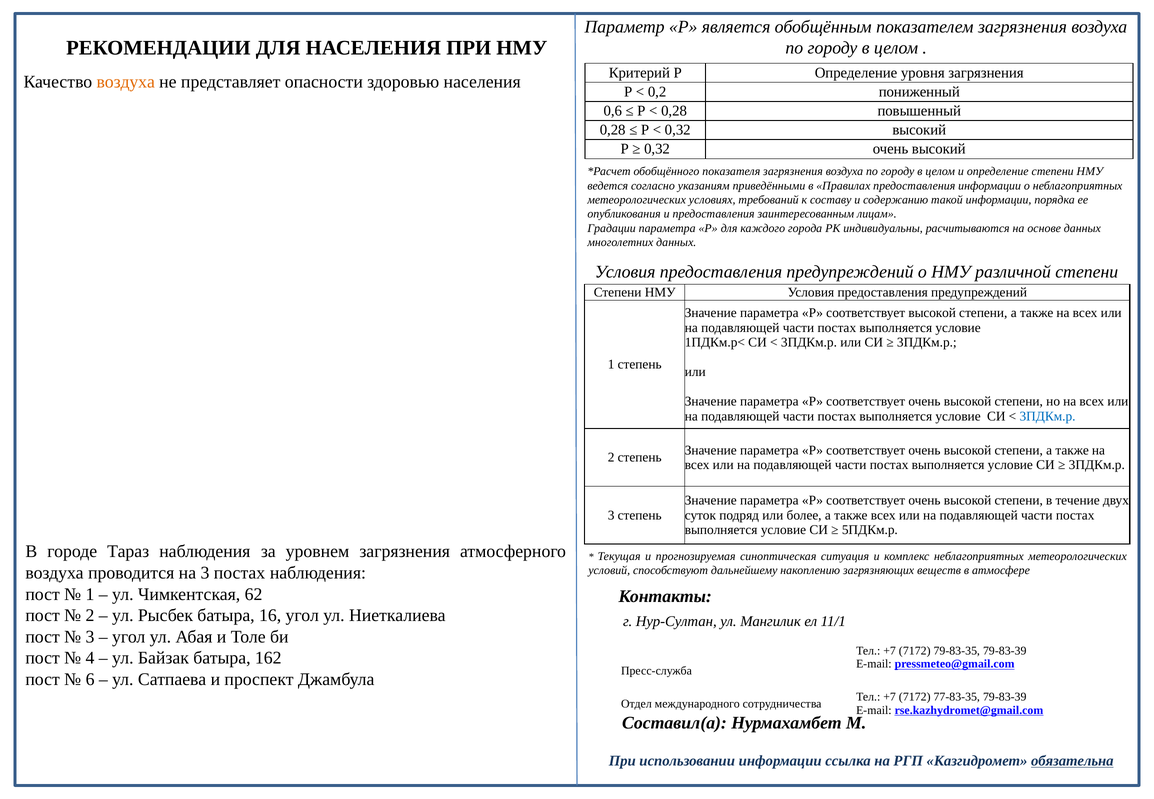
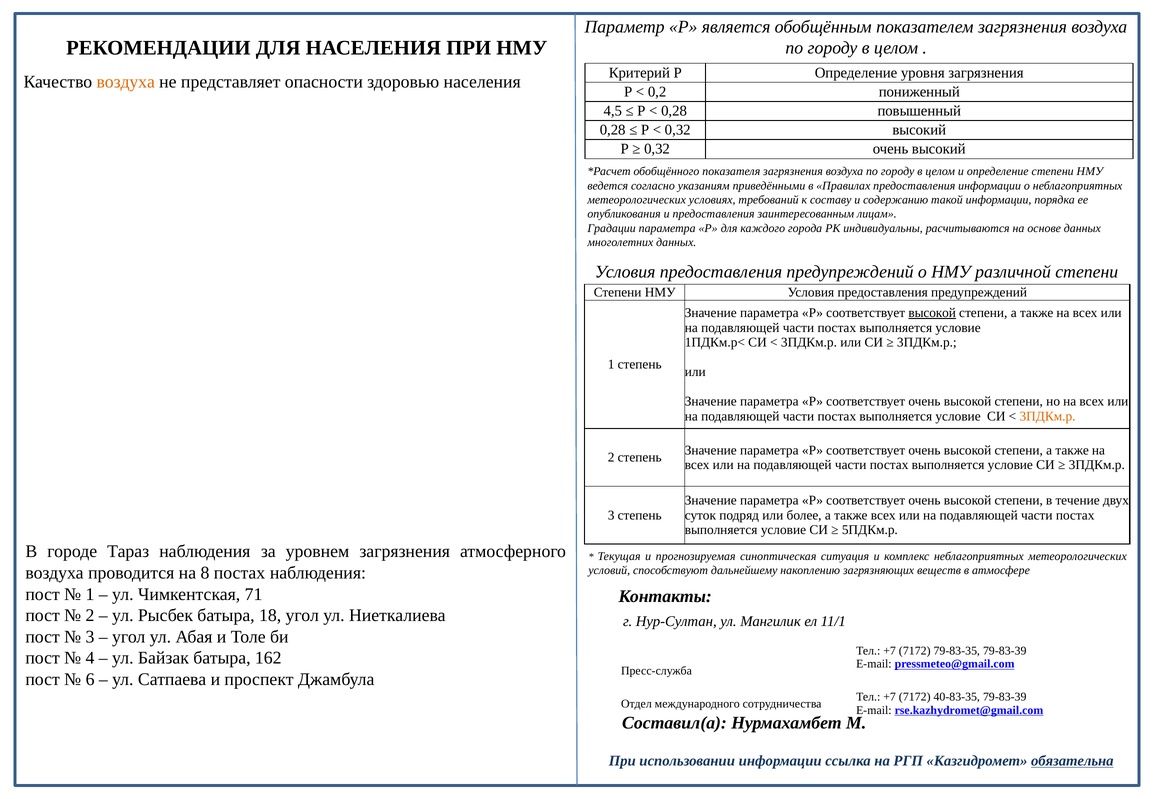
0,6: 0,6 -> 4,5 (613, 111)
высокой underline: none -> present (932, 313)
3ПДКм.р colour: blue -> orange (1048, 416)
на 3: 3 -> 8 (205, 573)
62: 62 -> 71 (254, 594)
16: 16 -> 18 (270, 615)
77-83-35: 77-83-35 -> 40-83-35 (957, 697)
